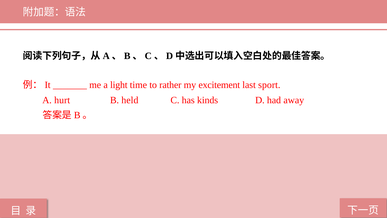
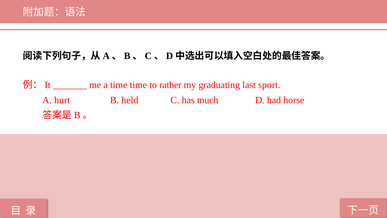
a light: light -> time (119, 85)
excitement: excitement -> graduating (219, 85)
kinds: kinds -> much (208, 100)
away: away -> horse (294, 100)
